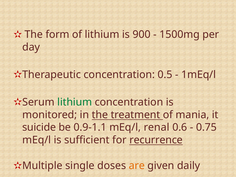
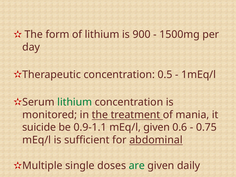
mEq/l renal: renal -> given (157, 127)
recurrence: recurrence -> abdominal (156, 140)
are colour: orange -> green (137, 166)
